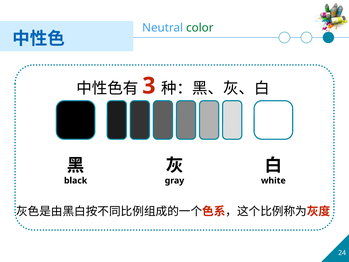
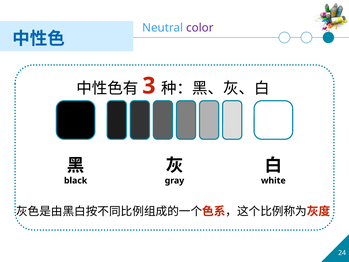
color colour: green -> purple (200, 28)
